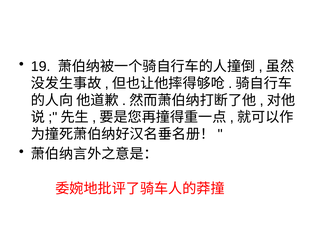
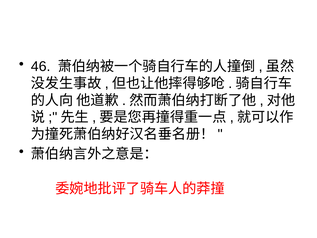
19: 19 -> 46 (41, 66)
